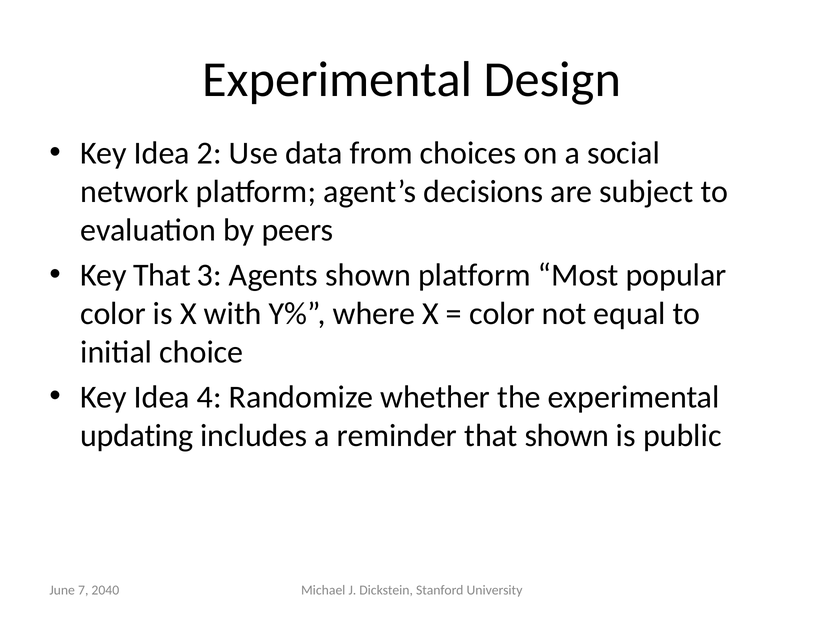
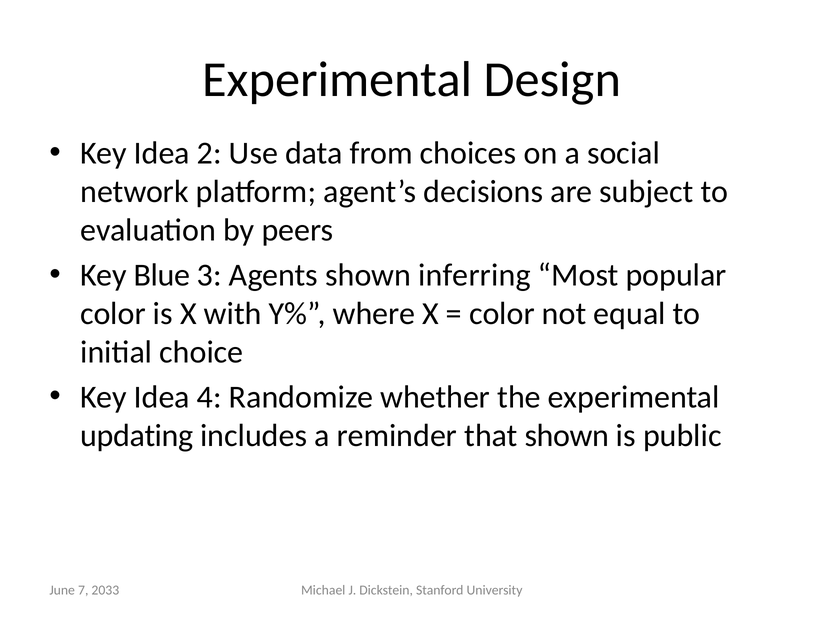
Key That: That -> Blue (162, 275)
shown platform: platform -> inferring (474, 275)
2040: 2040 -> 2033 (105, 590)
